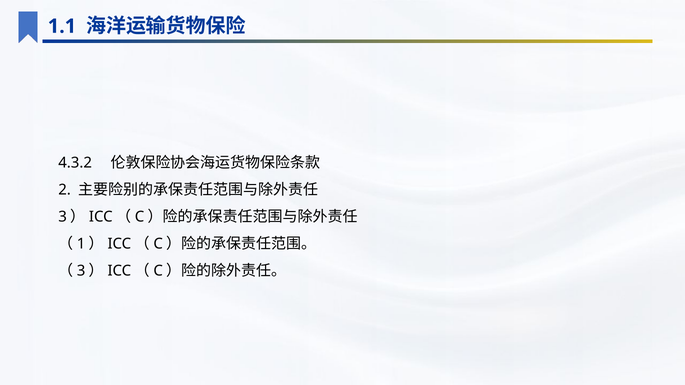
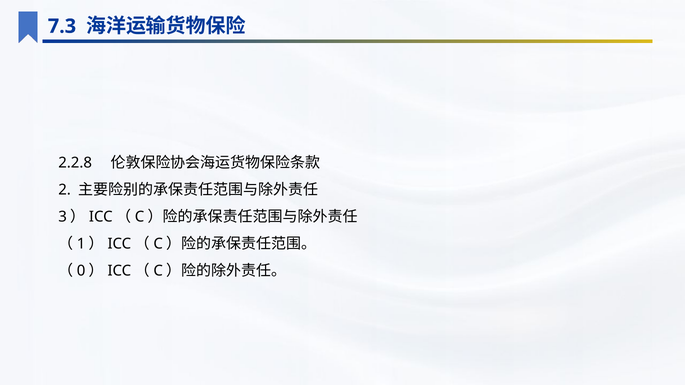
1.1: 1.1 -> 7.3 (62, 26)
4.3.2: 4.3.2 -> 2.2.8 (75, 163)
3: 3 -> 0 (81, 271)
